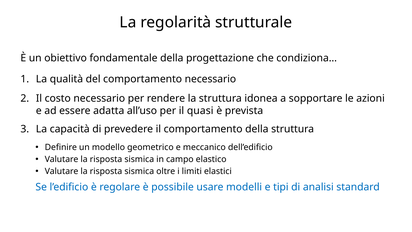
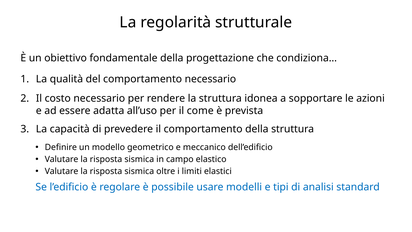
quasi: quasi -> come (200, 111)
